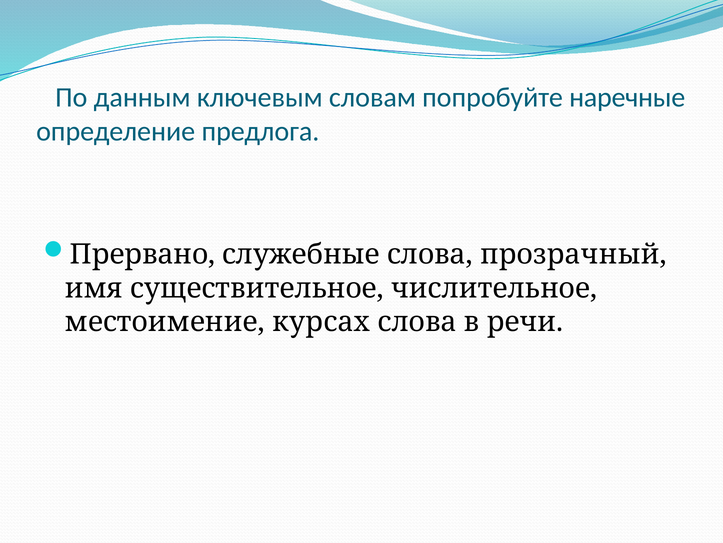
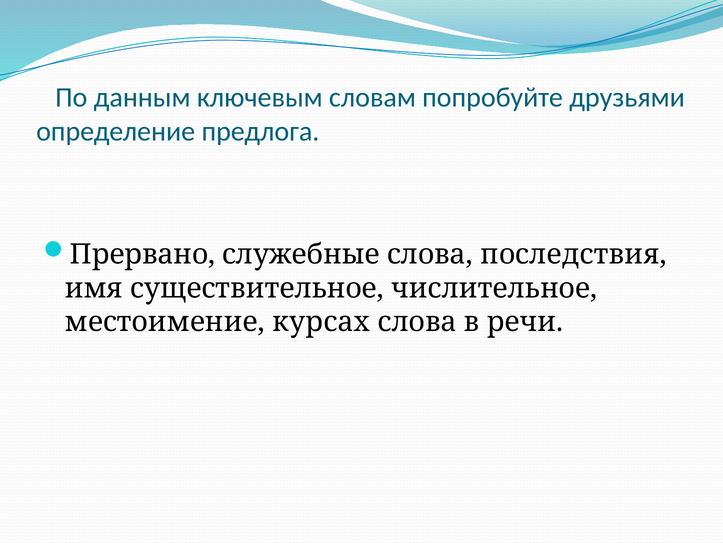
наречные: наречные -> друзьями (627, 97)
прозрачный: прозрачный -> последствия (574, 254)
